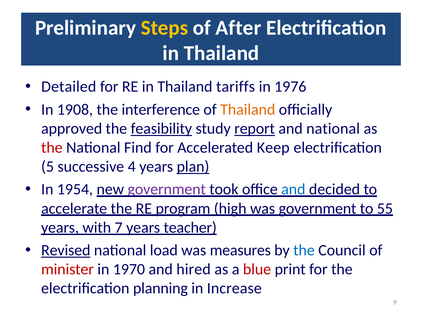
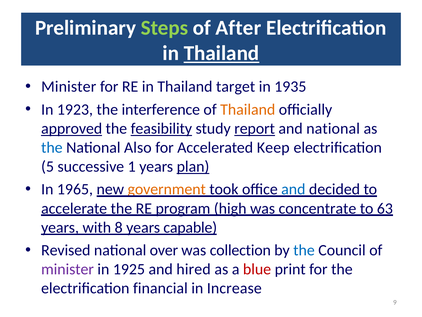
Steps colour: yellow -> light green (164, 28)
Thailand underline: none -> present (222, 53)
Detailed: Detailed -> Minister (69, 87)
tariffs: tariffs -> target (236, 87)
1976: 1976 -> 1935 (290, 87)
1908: 1908 -> 1923 (75, 109)
approved underline: none -> present (72, 128)
the colour: red -> blue (52, 147)
Find: Find -> Also (138, 147)
4: 4 -> 1 (132, 166)
1954: 1954 -> 1965 (75, 189)
government colour: purple -> orange (167, 189)
was government: government -> concentrate (317, 208)
55: 55 -> 63 (385, 208)
7: 7 -> 8 (119, 227)
teacher: teacher -> capable (190, 227)
Revised underline: present -> none (66, 250)
load: load -> over (164, 250)
measures: measures -> collection (240, 250)
minister colour: red -> purple (68, 269)
1970: 1970 -> 1925 (129, 269)
planning: planning -> financial (160, 288)
